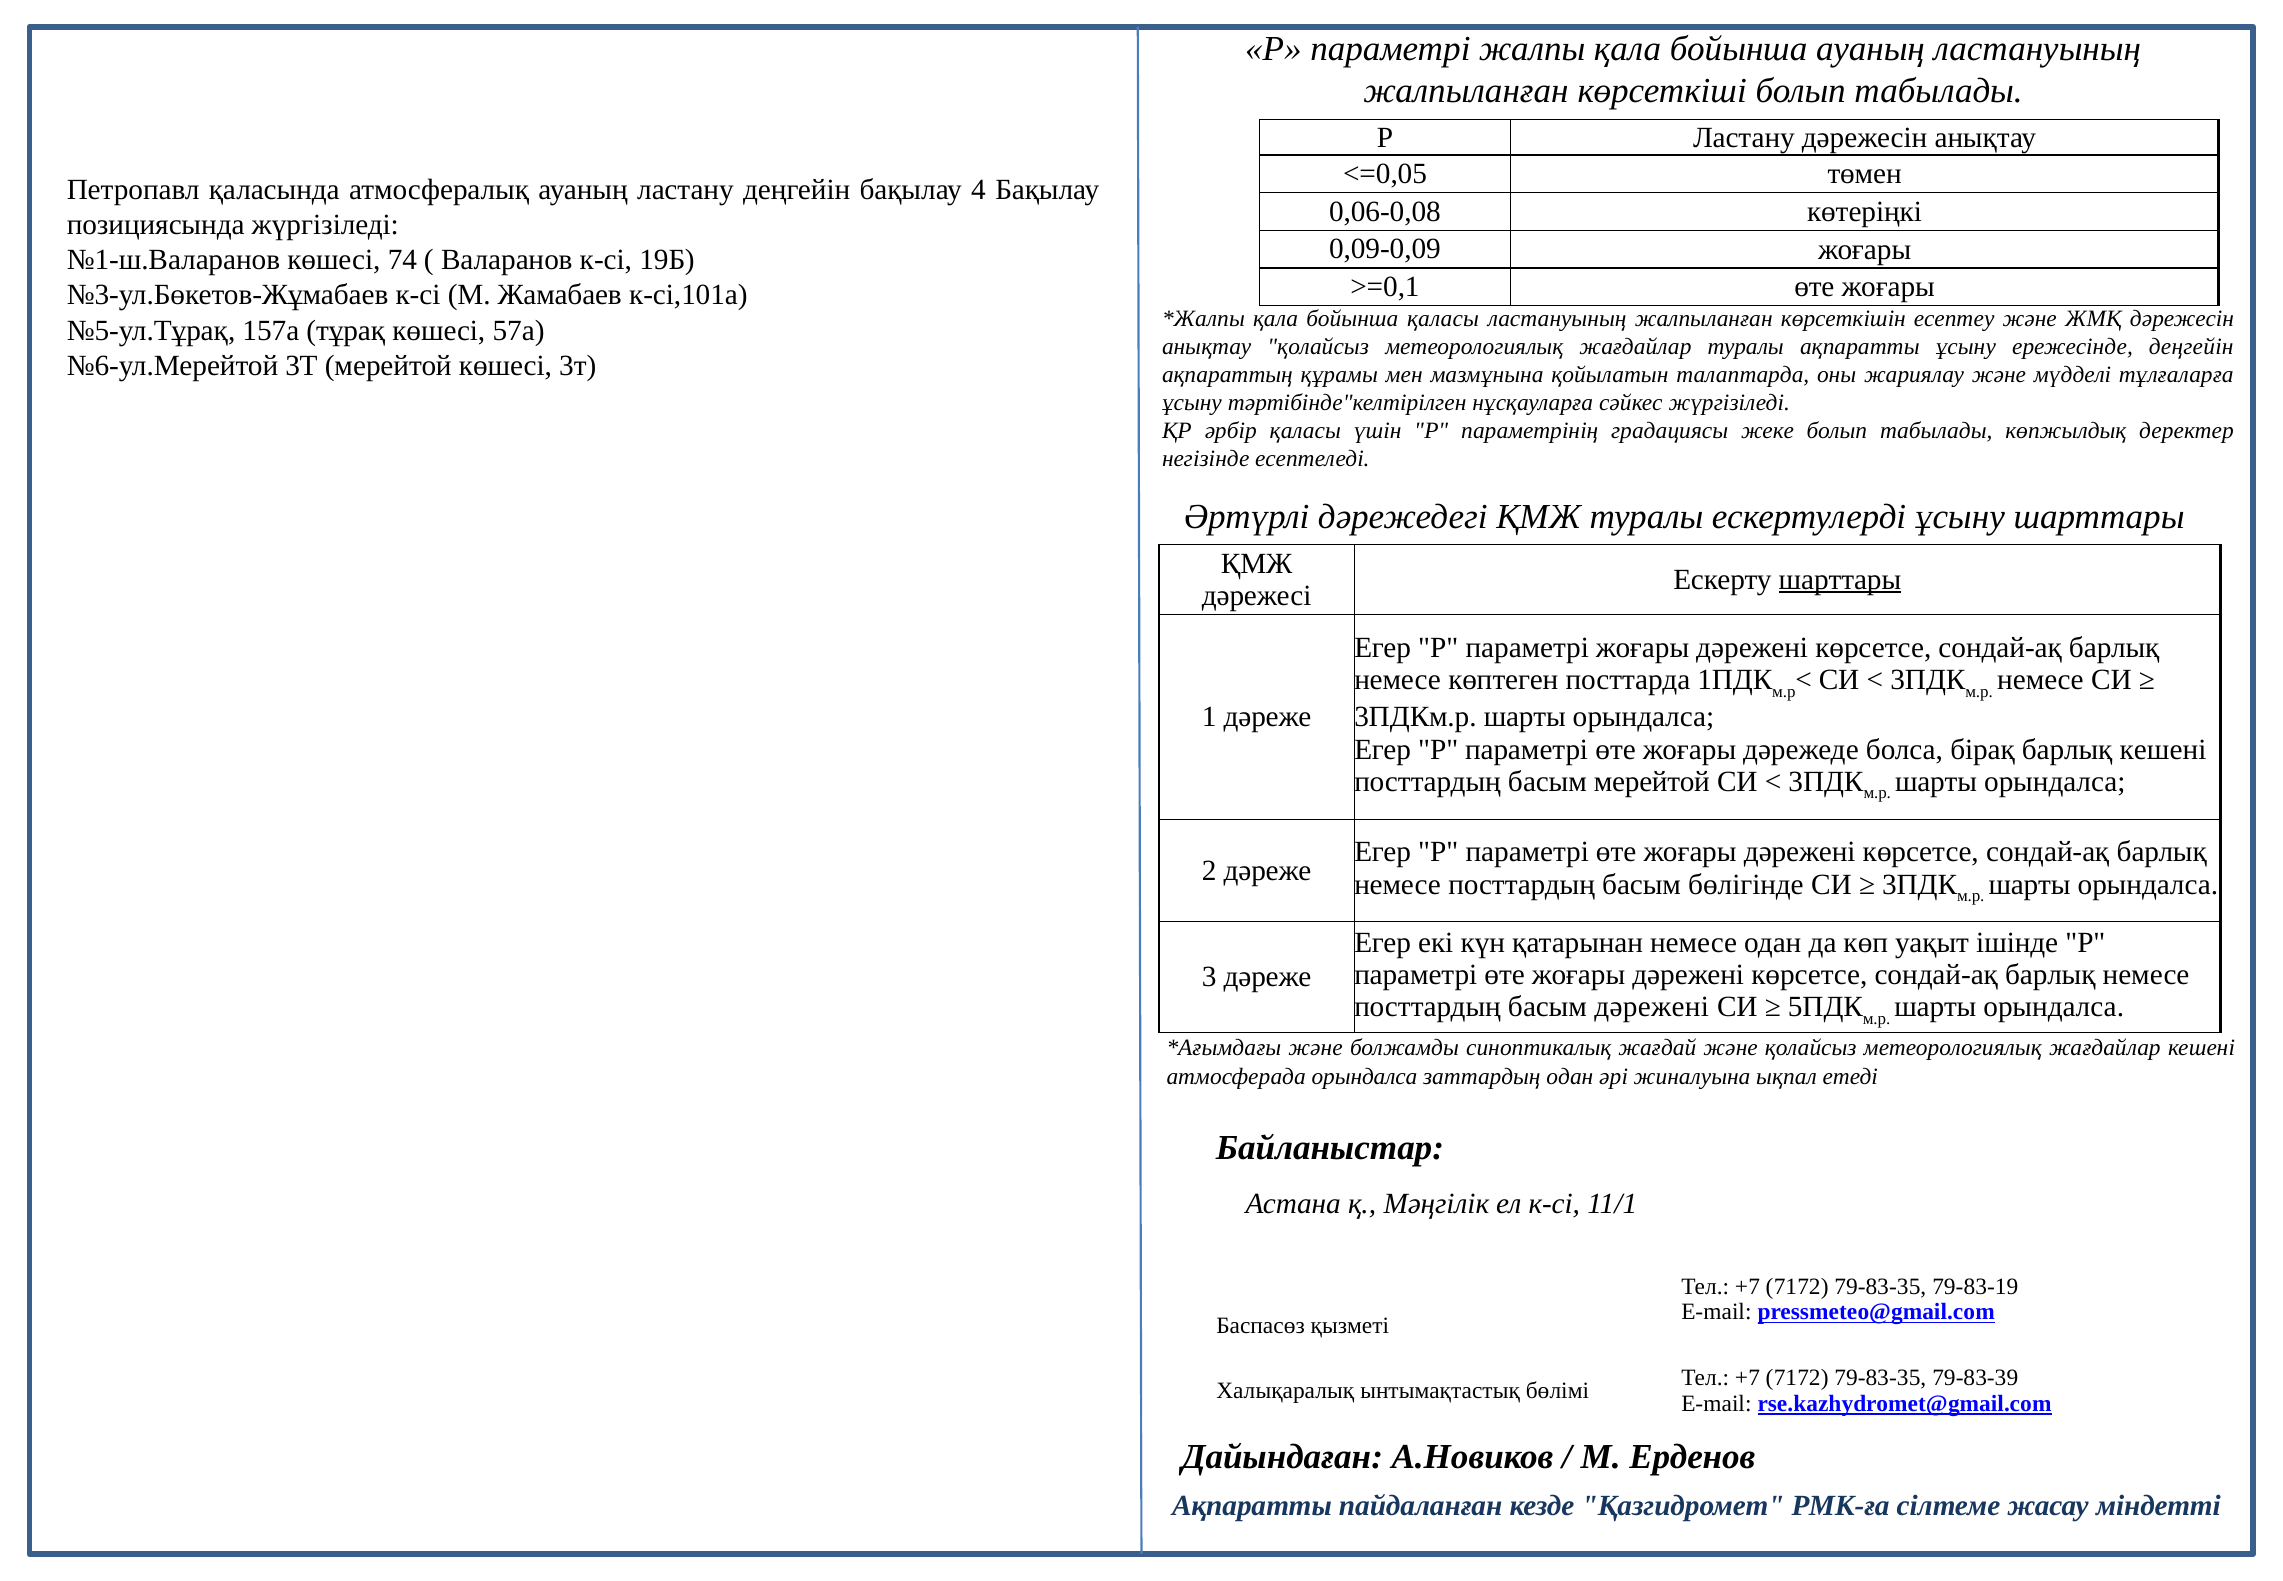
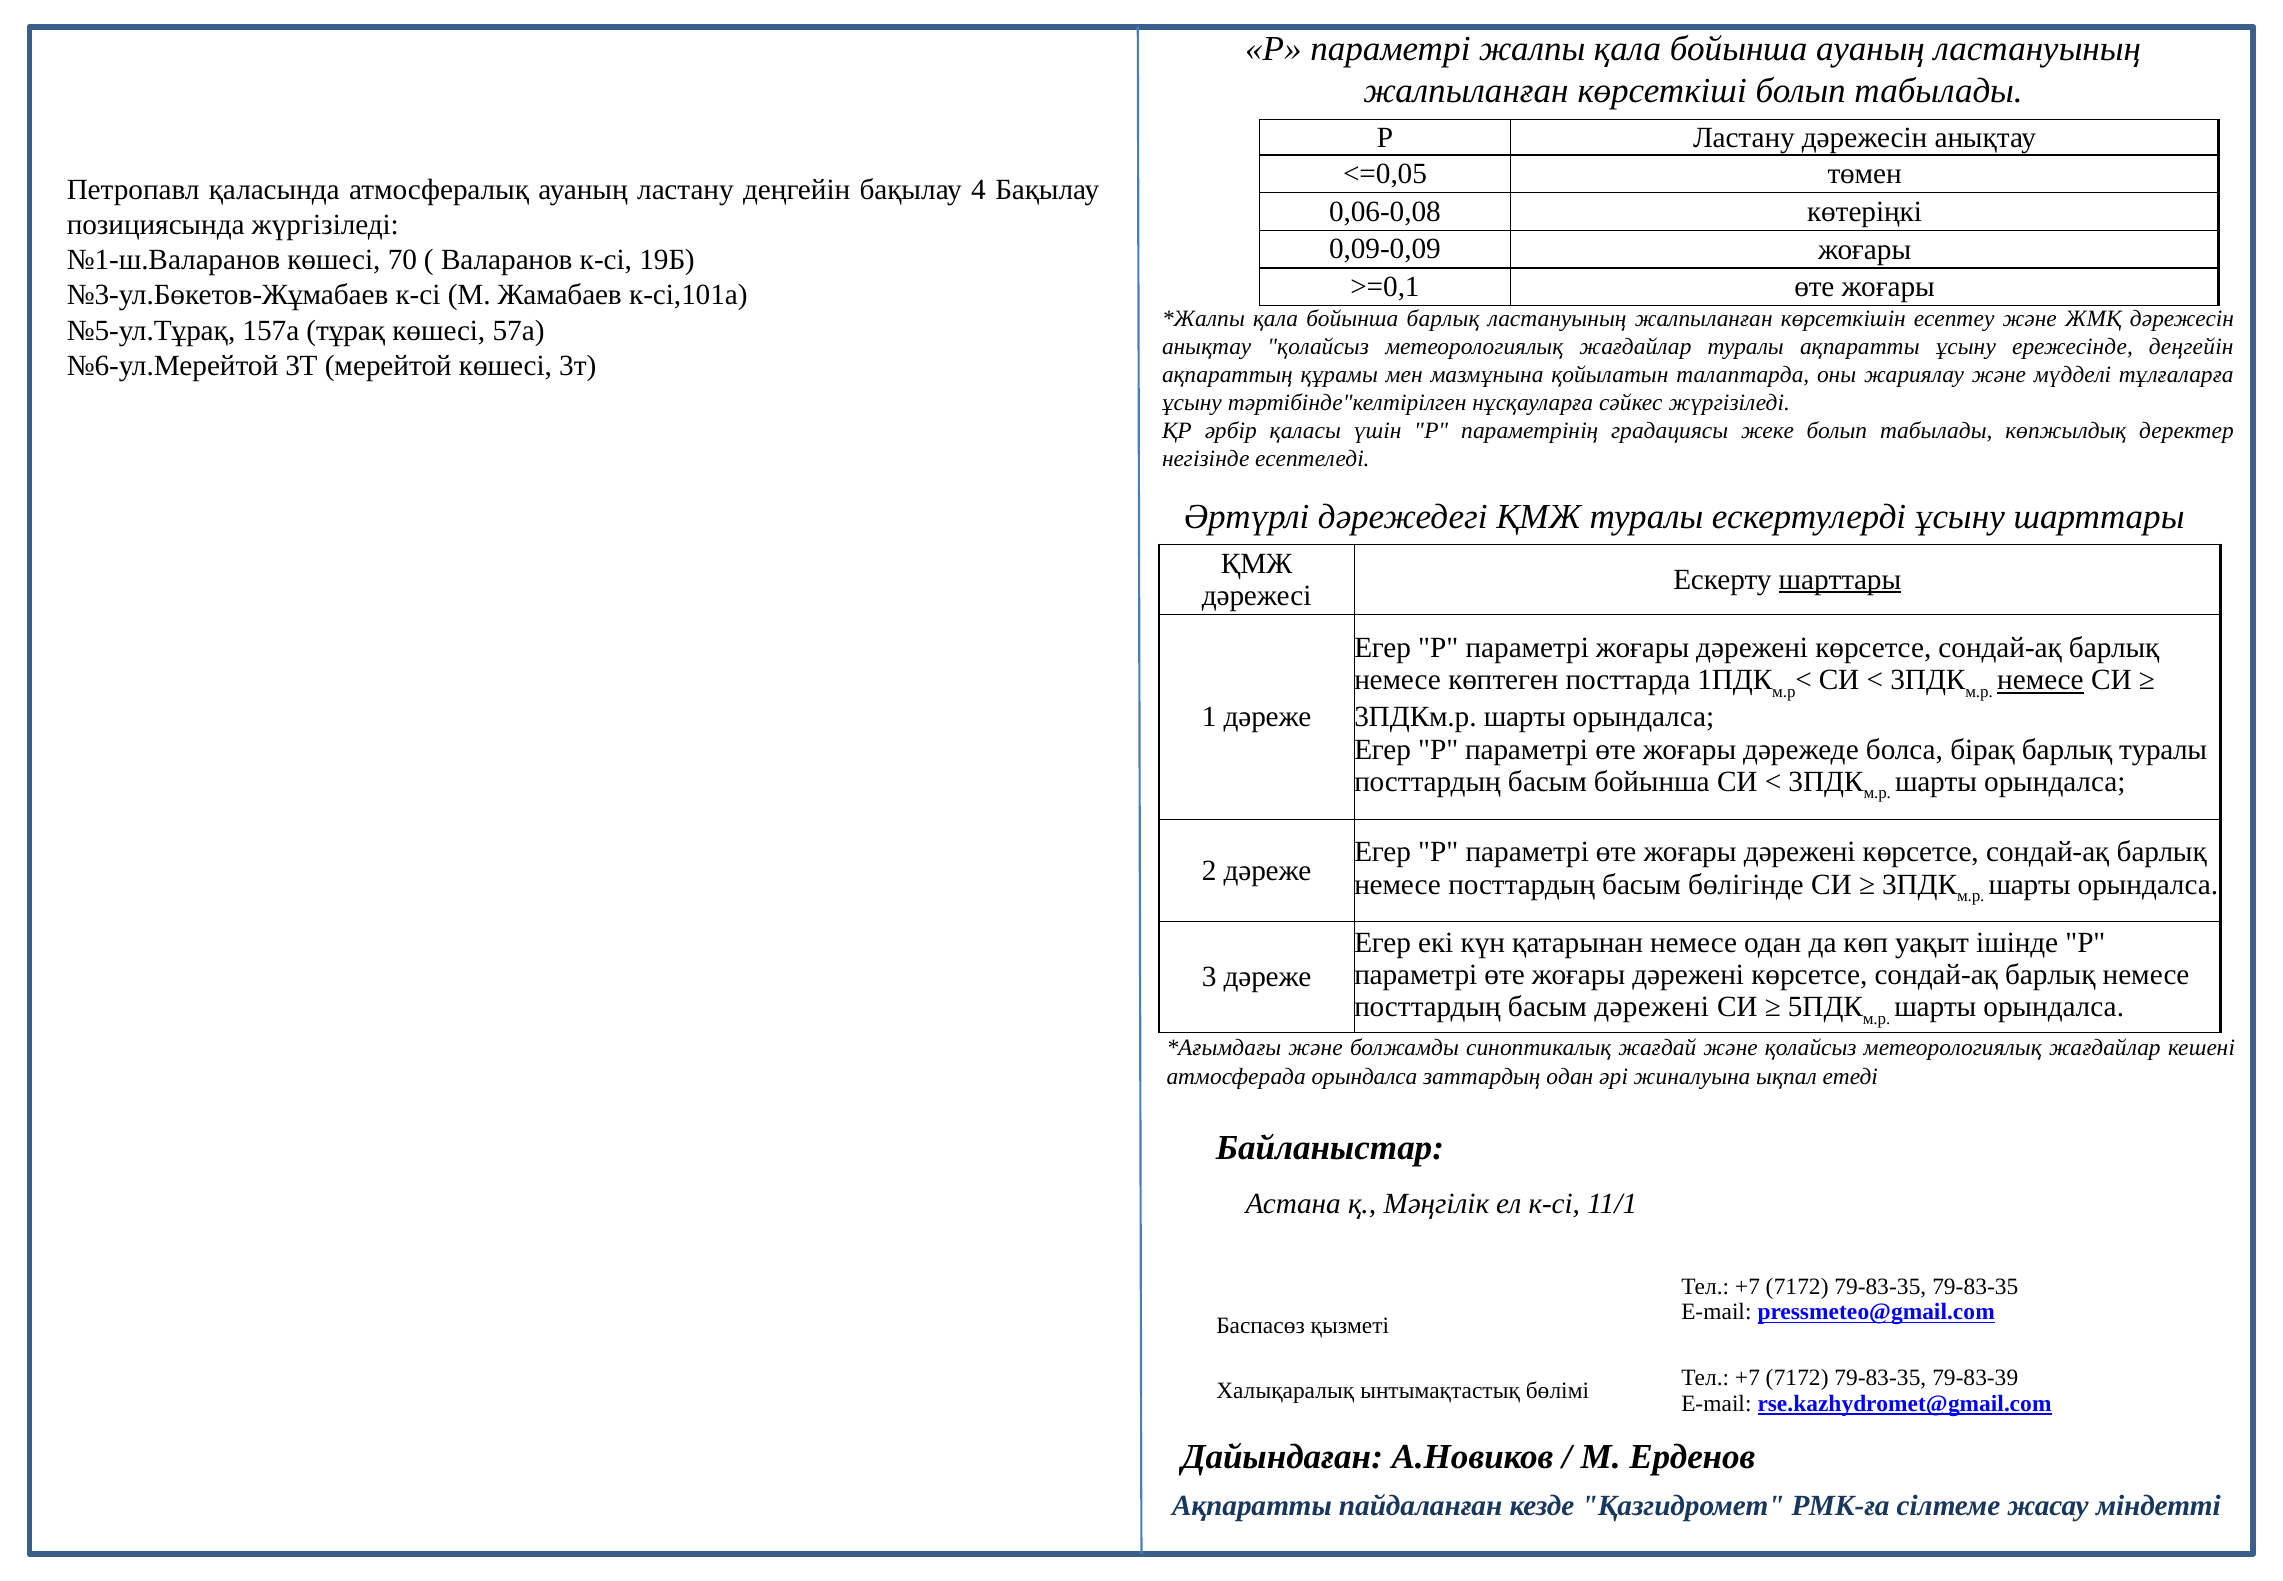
74: 74 -> 70 (402, 260)
бойынша қаласы: қаласы -> барлық (1443, 319)
немесе underline: none -> present (2040, 680)
барлық кешені: кешені -> туралы (2163, 749)
басым мерейтой: мерейтой -> бойынша (1652, 782)
79-83-35 79-83-19: 79-83-19 -> 79-83-35 (1975, 1286)
